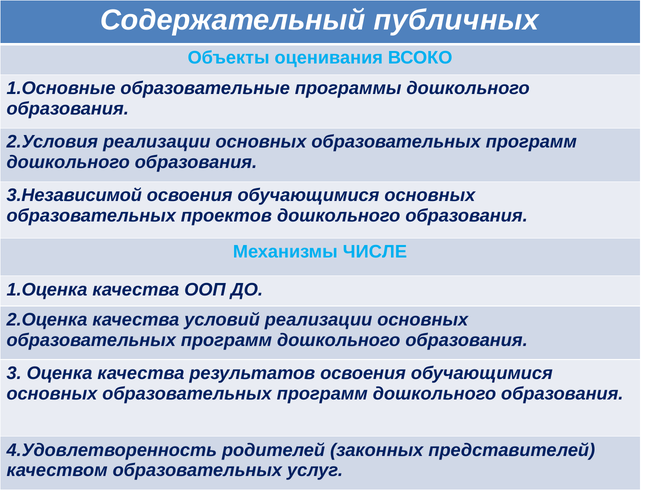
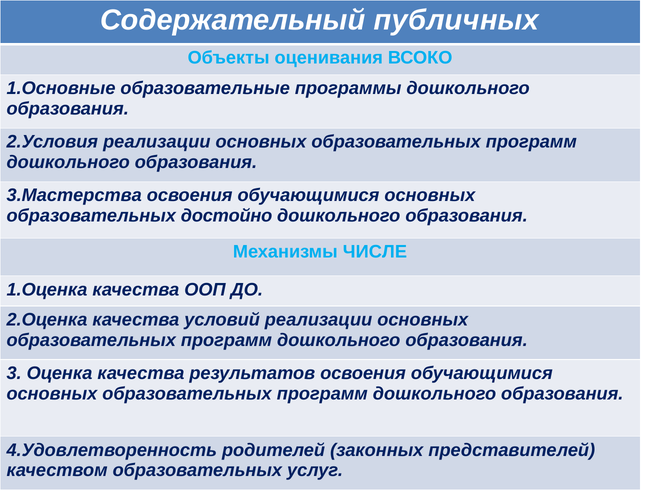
3.Независимой: 3.Независимой -> 3.Мастерства (74, 195)
проектов: проектов -> достойно (227, 216)
